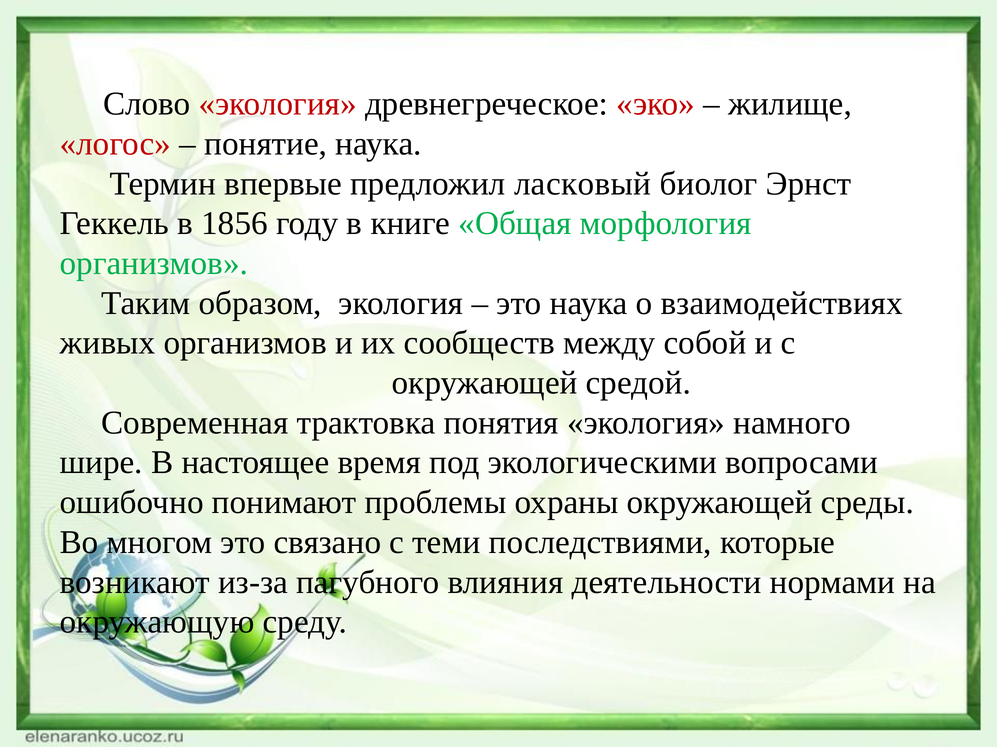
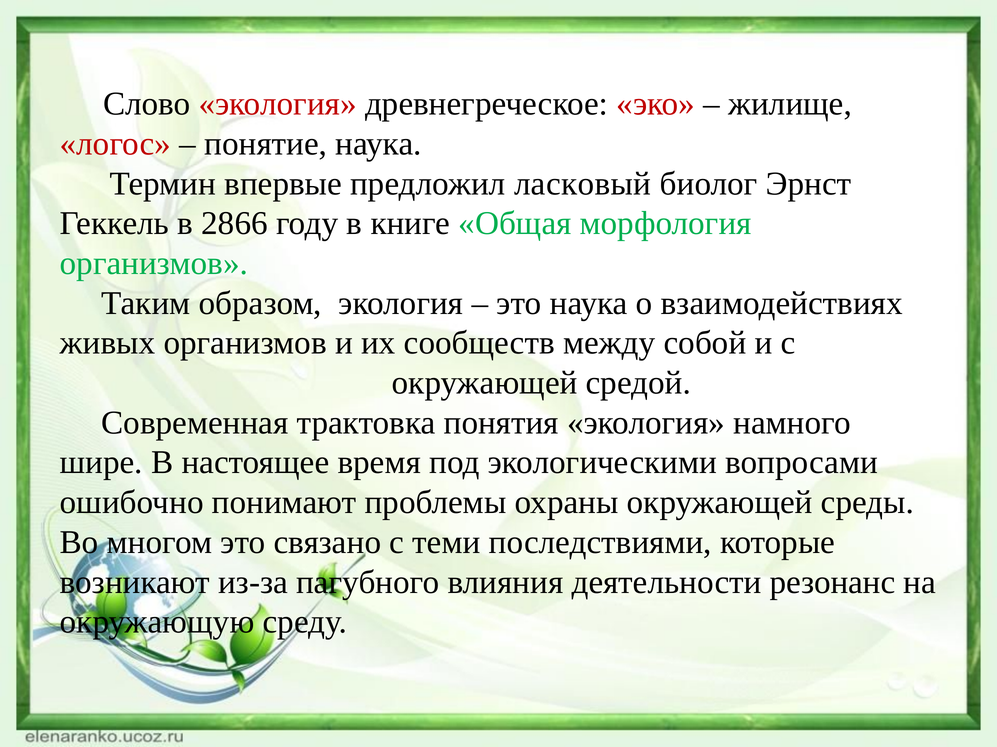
1856: 1856 -> 2866 (235, 224)
нормами: нормами -> резонанс (833, 583)
